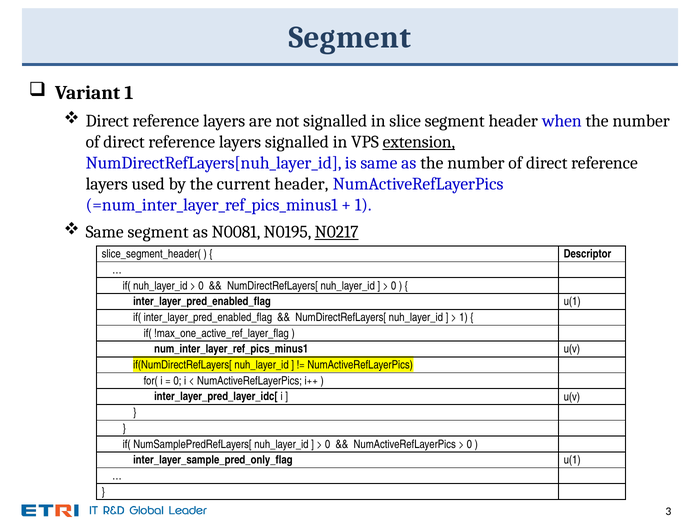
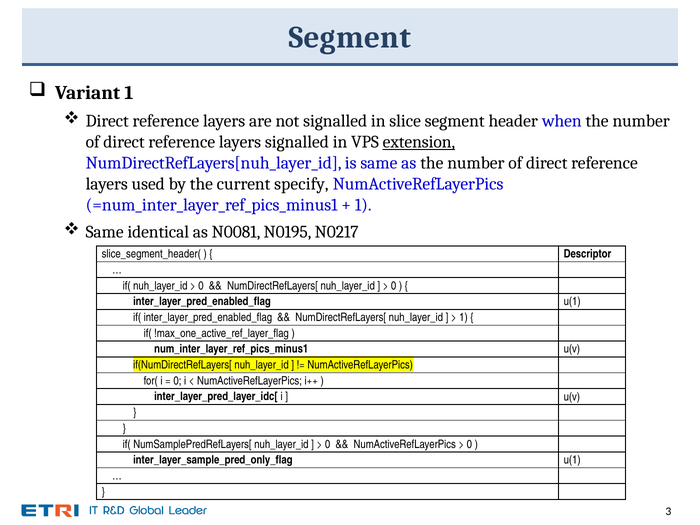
current header: header -> specify (301, 184)
Same segment: segment -> identical (158, 232)
N0217 underline: present -> none (337, 232)
